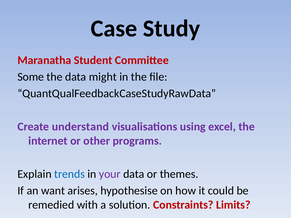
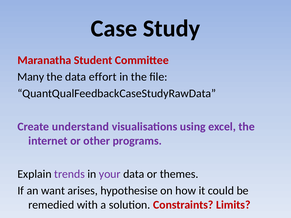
Some: Some -> Many (31, 77)
might: might -> effort (103, 77)
trends colour: blue -> purple (69, 174)
